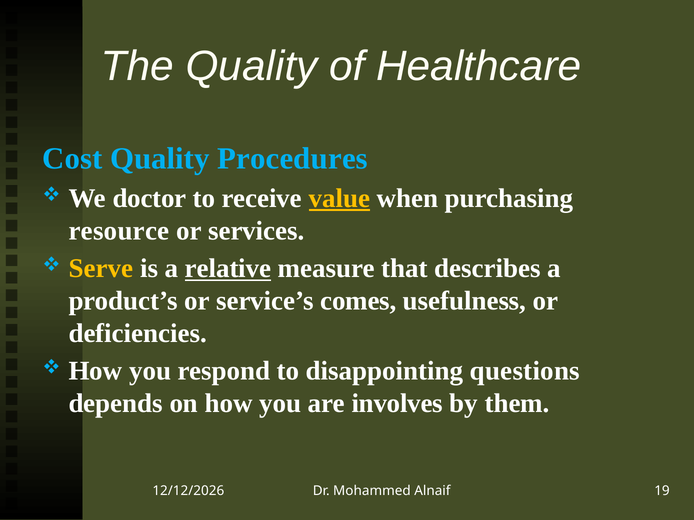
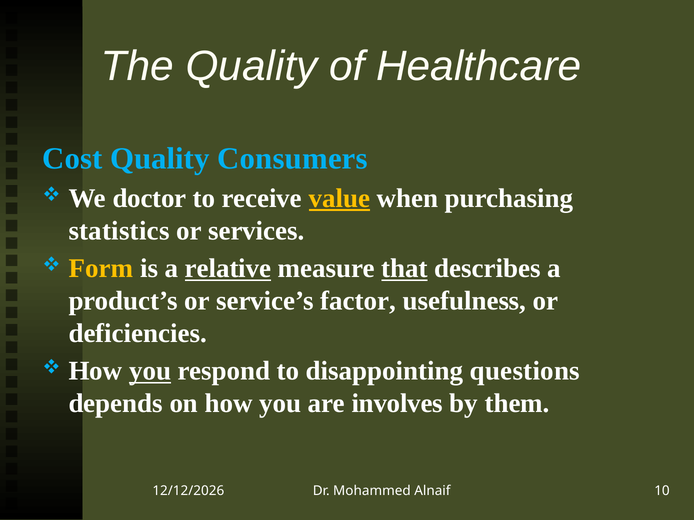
Procedures: Procedures -> Consumers (293, 159)
resource: resource -> statistics (119, 231)
Serve: Serve -> Form (101, 269)
that underline: none -> present (405, 269)
comes: comes -> factor (358, 301)
you underline: none -> present (150, 371)
19: 19 -> 10 (662, 491)
